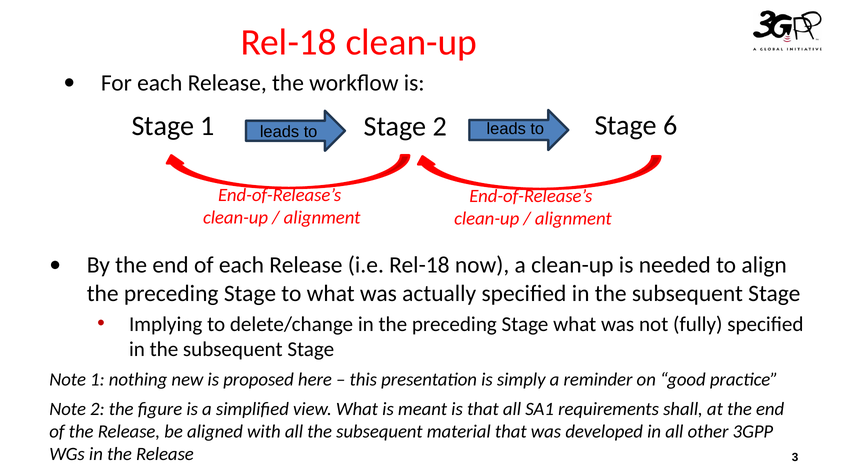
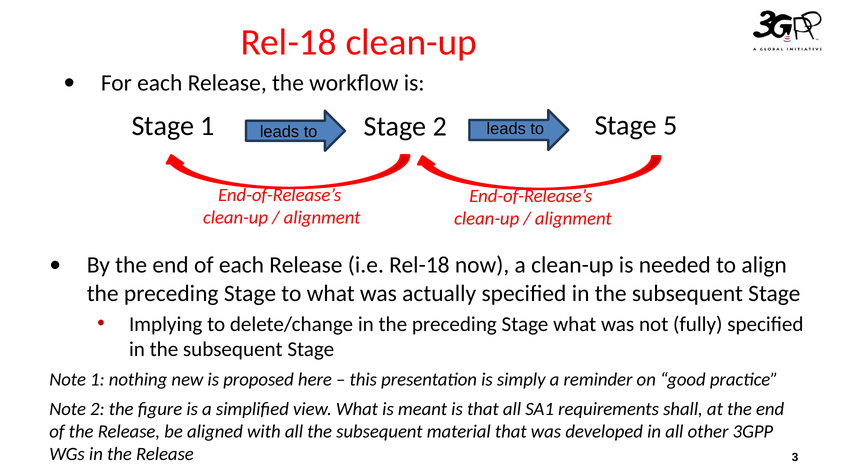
6: 6 -> 5 (670, 125)
